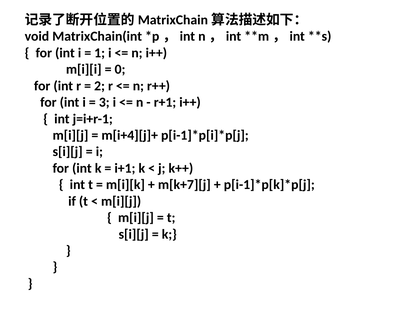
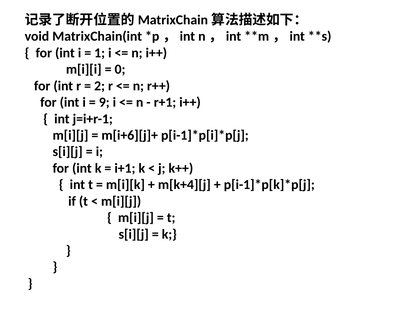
3: 3 -> 9 (104, 102)
m[i+4][j]+: m[i+4][j]+ -> m[i+6][j]+ (130, 135)
m[k+7][j: m[k+7][j -> m[k+4][j (184, 185)
